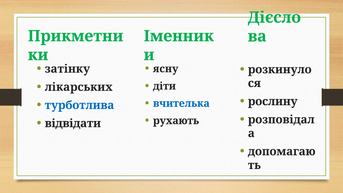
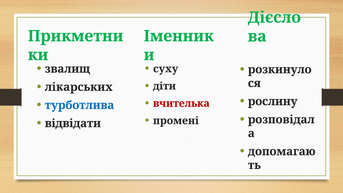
затінку: затінку -> звалищ (67, 69)
ясну: ясну -> суху (166, 69)
вчителька colour: blue -> red (181, 103)
рухають: рухають -> промені (176, 121)
